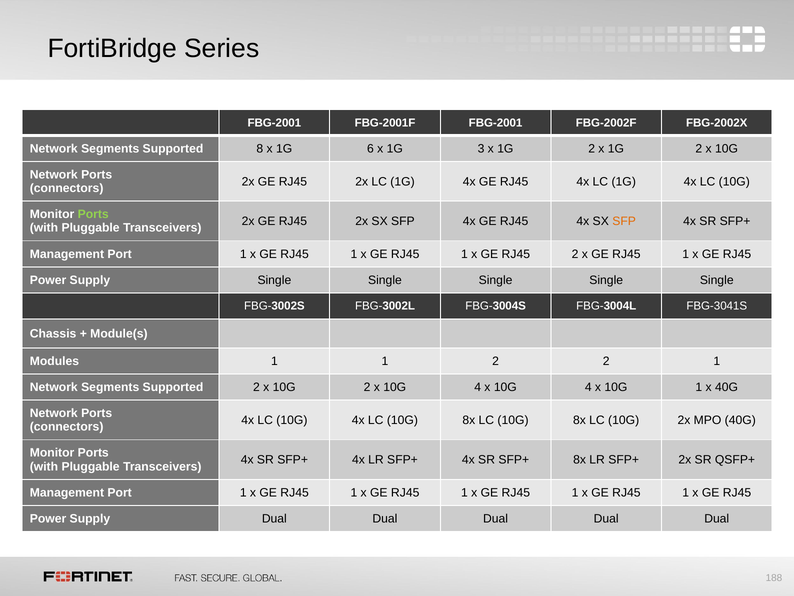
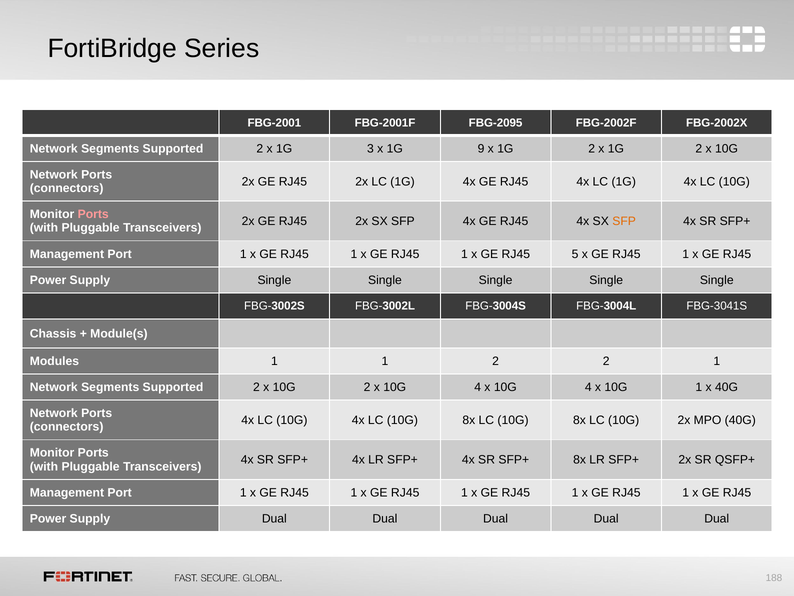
FBG-2001F FBG-2001: FBG-2001 -> FBG-2095 (496, 123)
8: 8 -> 2 (260, 149)
6: 6 -> 3 (370, 149)
3: 3 -> 9 (481, 149)
Ports colour: light green -> pink (93, 214)
RJ45 2: 2 -> 5 (575, 254)
